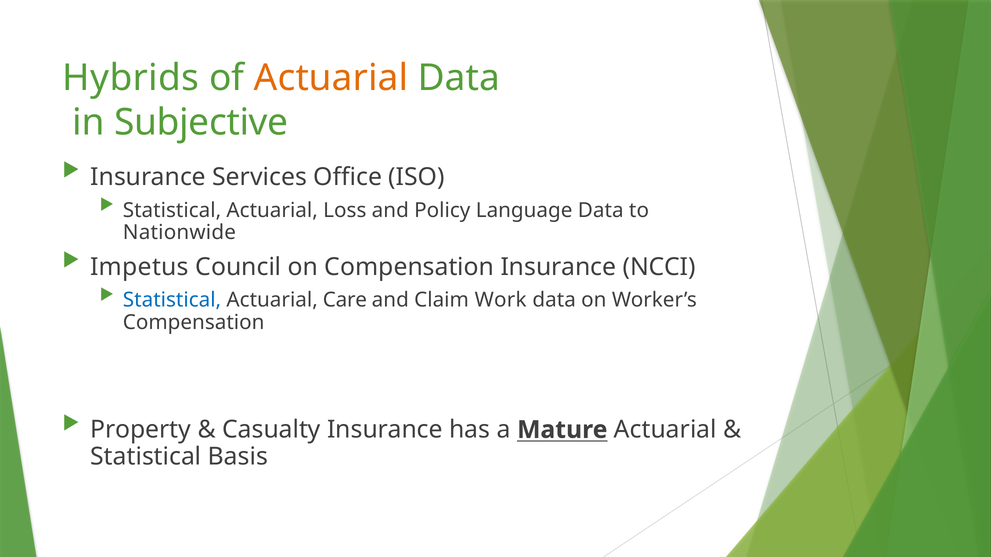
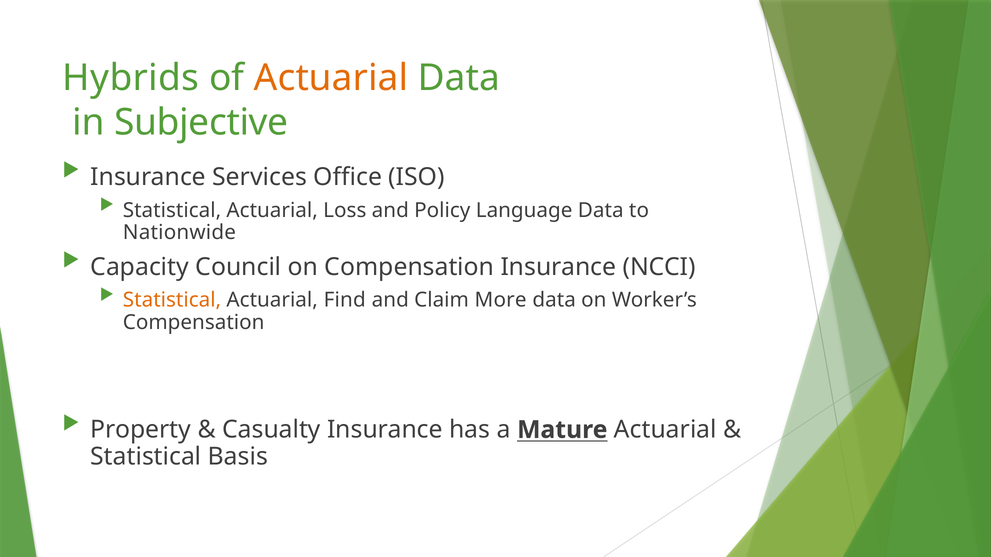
Impetus: Impetus -> Capacity (140, 267)
Statistical colour: blue -> orange (172, 300)
Care: Care -> Find (345, 300)
Work: Work -> More (501, 300)
